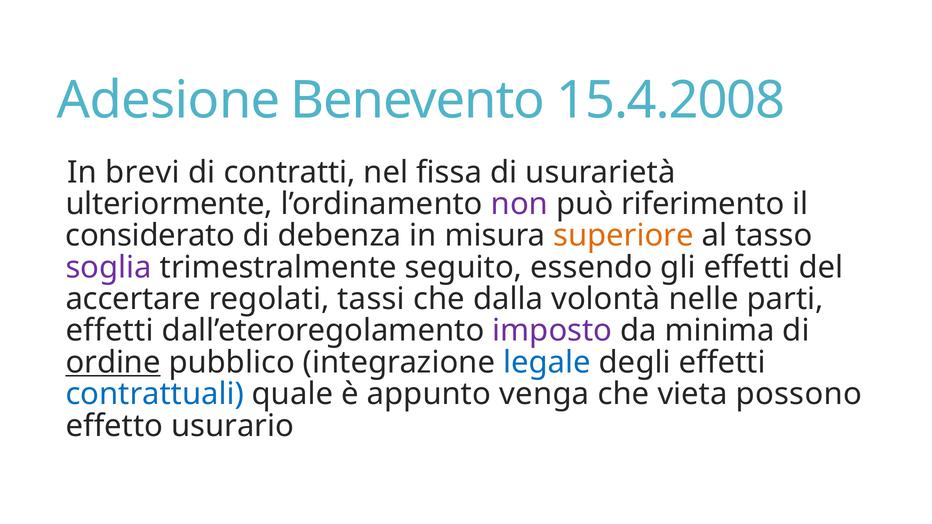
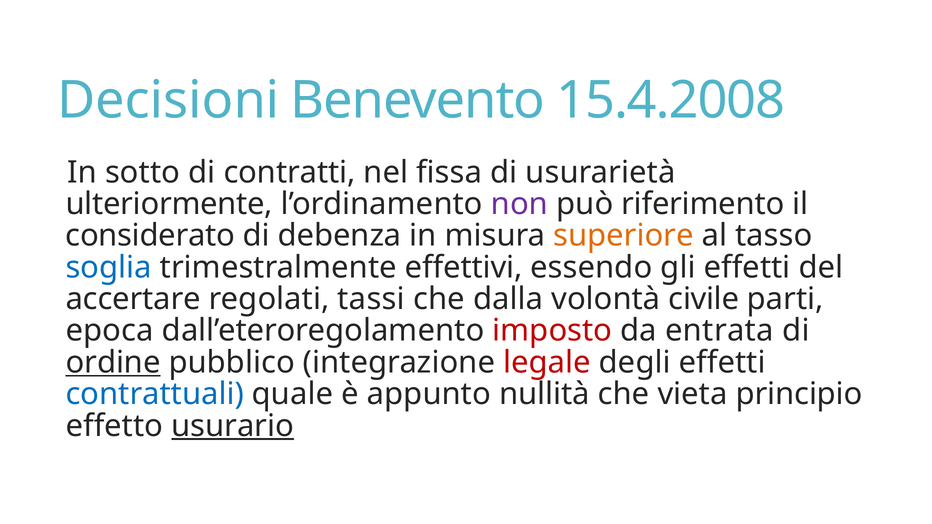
Adesione: Adesione -> Decisioni (168, 100)
brevi: brevi -> sotto (143, 172)
soglia colour: purple -> blue (109, 267)
seguito: seguito -> effettivi (464, 267)
nelle: nelle -> civile (704, 299)
effetti: effetti -> epoca (110, 331)
imposto colour: purple -> red (552, 331)
minima: minima -> entrata (719, 331)
legale colour: blue -> red (547, 363)
venga: venga -> nullità (544, 394)
possono: possono -> principio (799, 394)
usurario underline: none -> present (233, 426)
